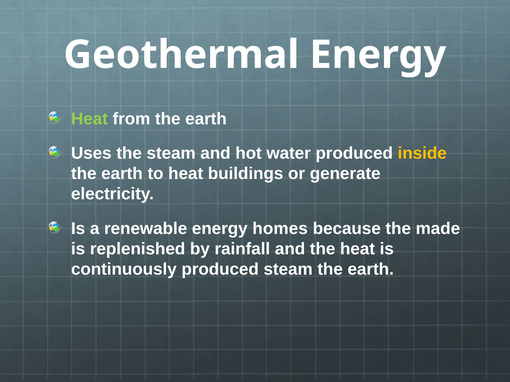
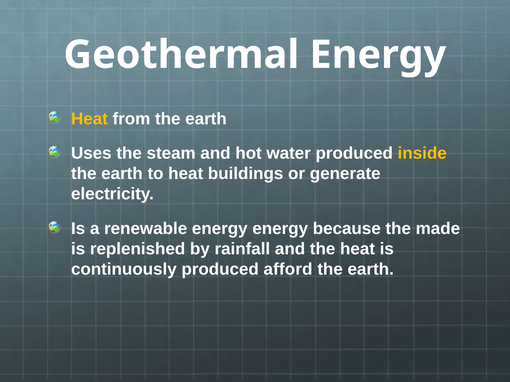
Heat colour: light green -> yellow (89, 119)
energy homes: homes -> energy (280, 229)
produced steam: steam -> afford (288, 270)
